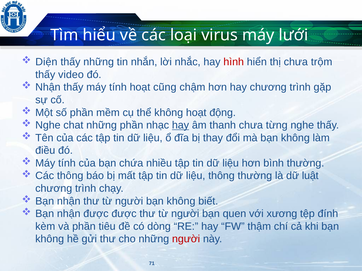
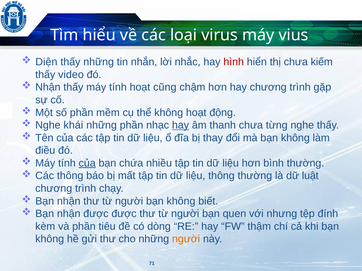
lưới: lưới -> vius (294, 35)
trộm: trộm -> kiếm (322, 62)
chat: chat -> khái (73, 125)
của underline: none -> present (87, 163)
xương: xương -> nhưng (282, 214)
người colour: red -> orange (186, 239)
